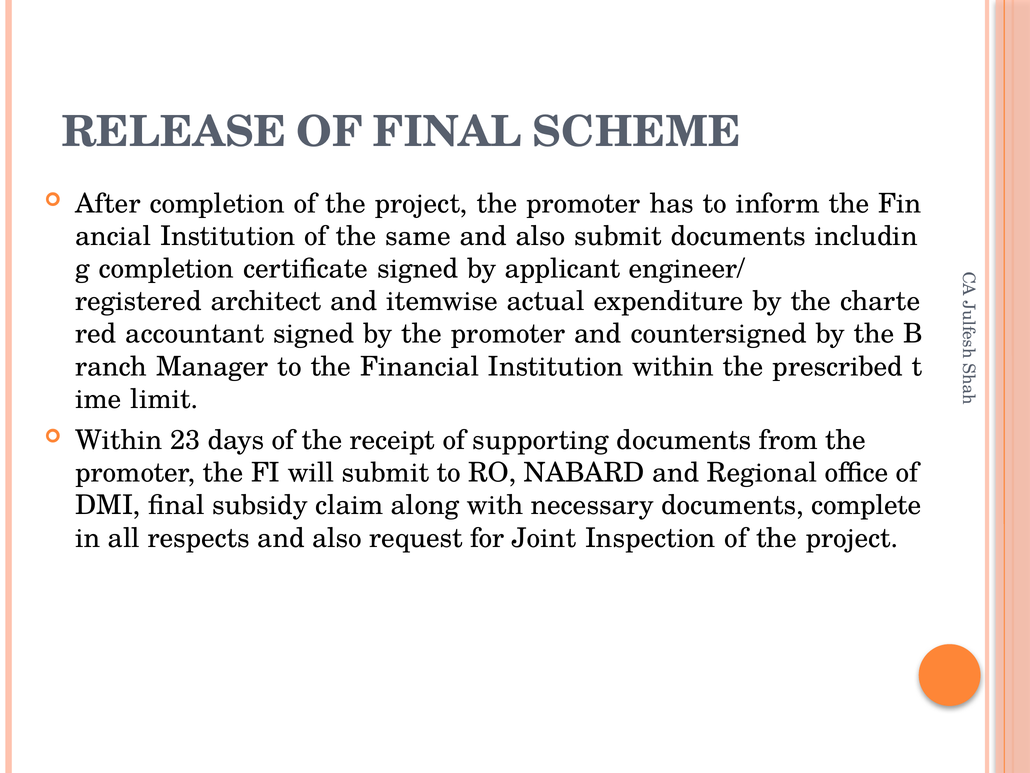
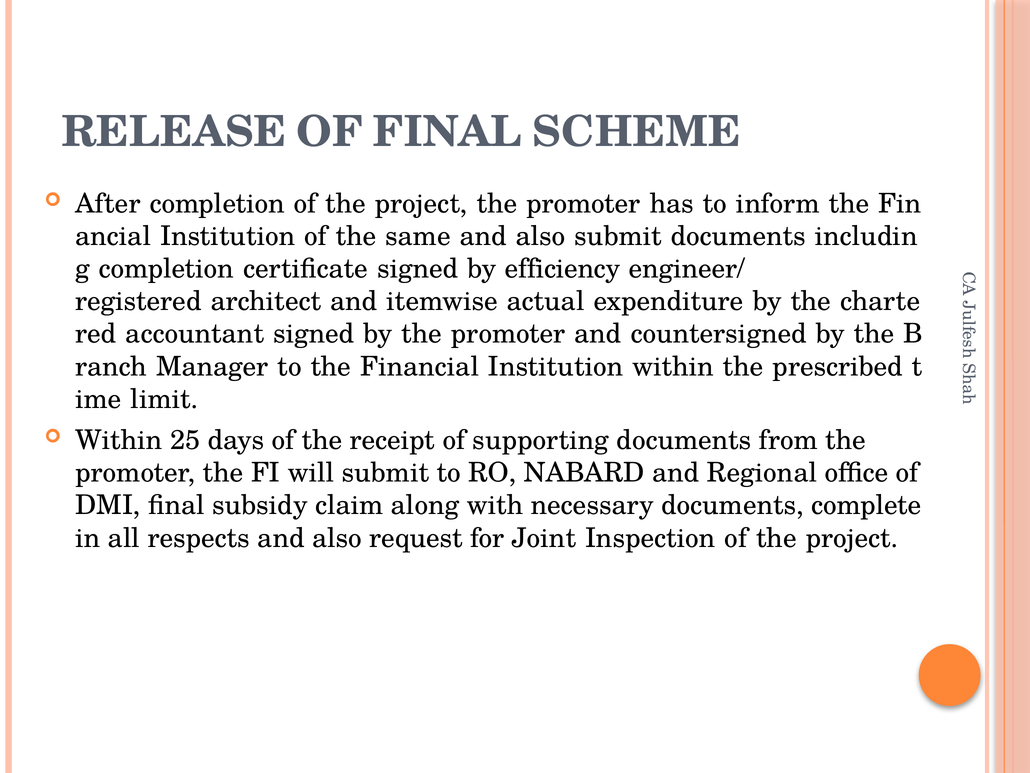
applicant: applicant -> efficiency (563, 269)
23: 23 -> 25 (185, 440)
